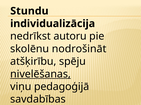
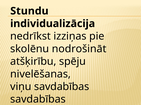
autoru: autoru -> izziņas (70, 36)
nivelēšanas underline: present -> none (41, 75)
viņu pedagoģijā: pedagoģijā -> savdabības (62, 87)
